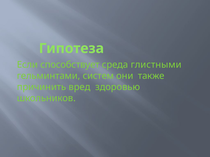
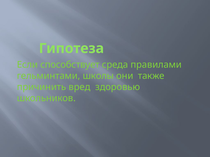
глистными: глистными -> правилами (156, 65)
систем: систем -> школы (98, 76)
